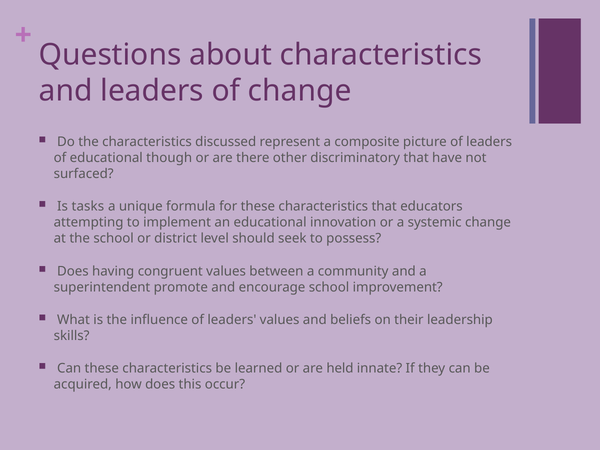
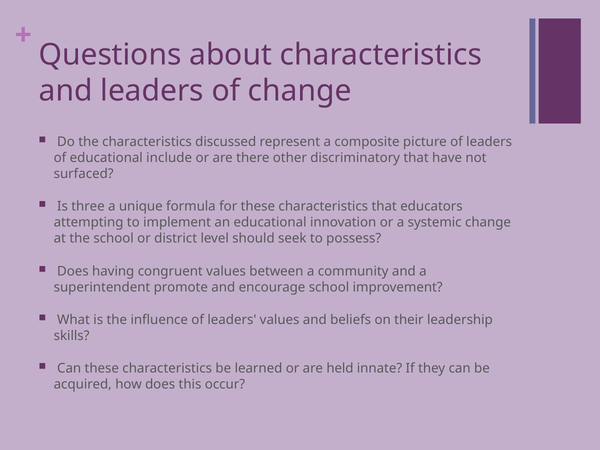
though: though -> include (169, 158)
tasks: tasks -> three (88, 207)
